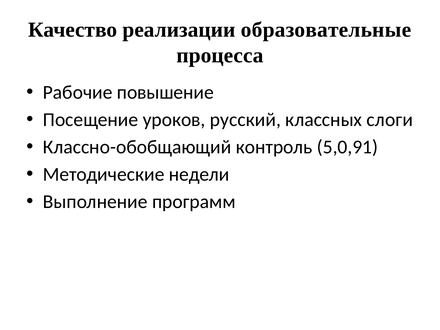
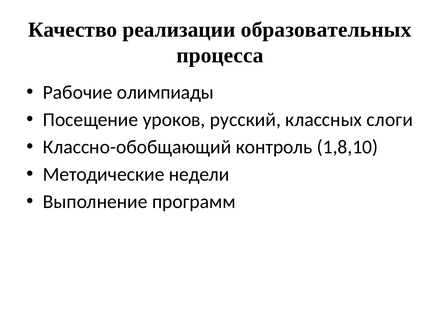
образовательные: образовательные -> образовательных (326, 30)
повышение: повышение -> олимпиады (165, 92)
5,0,91: 5,0,91 -> 1,8,10 (347, 147)
